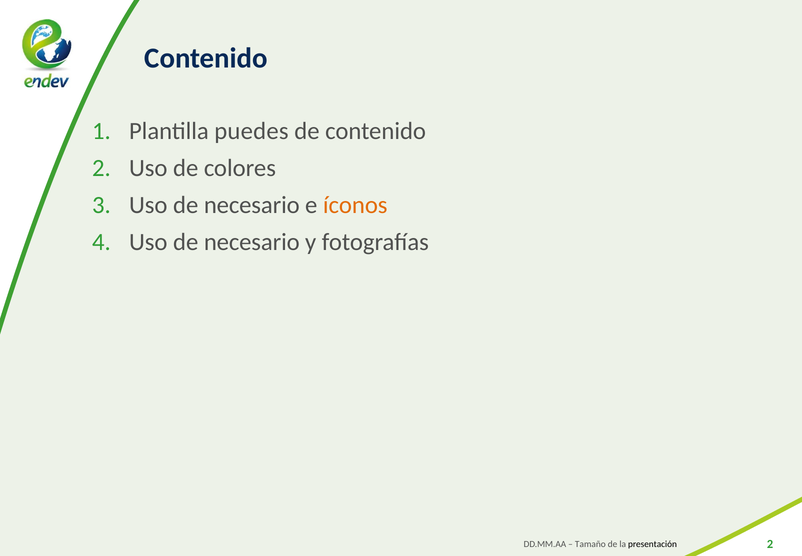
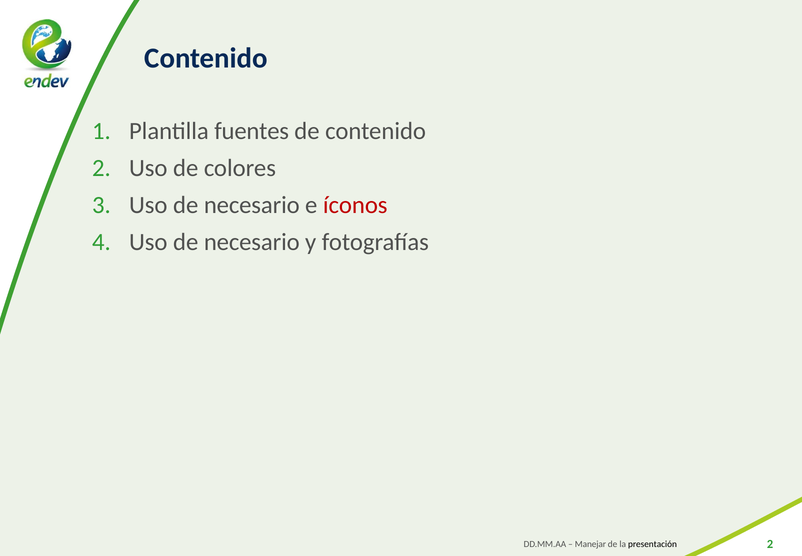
puedes: puedes -> fuentes (252, 131)
íconos colour: orange -> red (355, 205)
Tamaño: Tamaño -> Manejar (590, 544)
